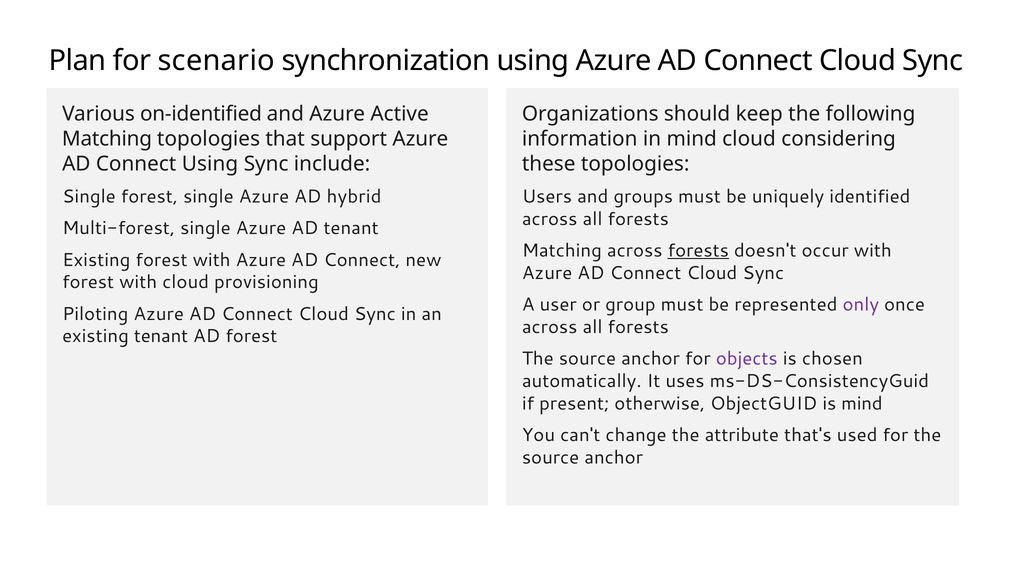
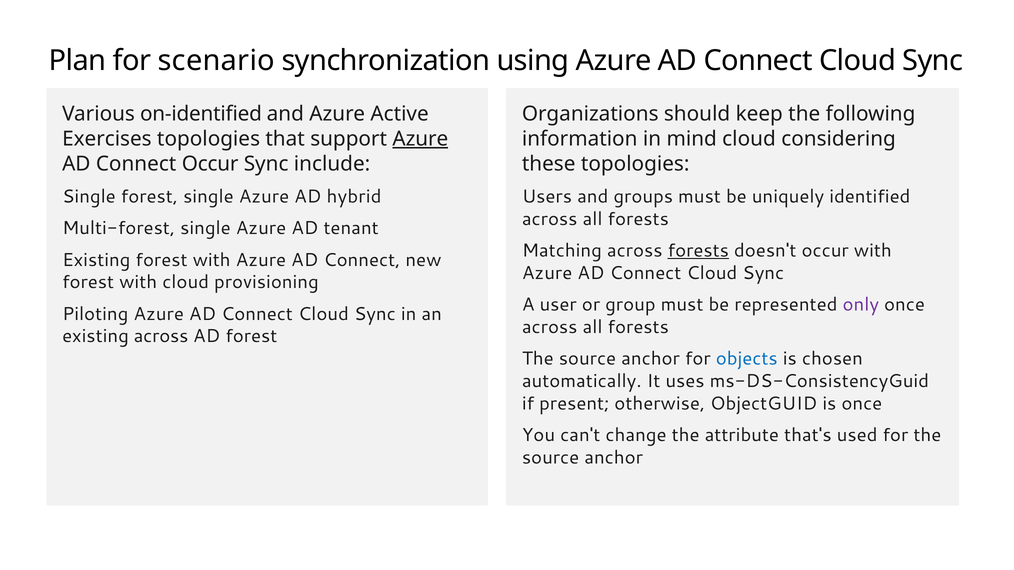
Matching: Matching -> Exercises (107, 139)
Azure underline: none -> present (420, 139)
Connect Using: Using -> Occur (210, 164)
existing tenant: tenant -> across (161, 336)
objects colour: purple -> blue (747, 359)
is mind: mind -> once (862, 404)
